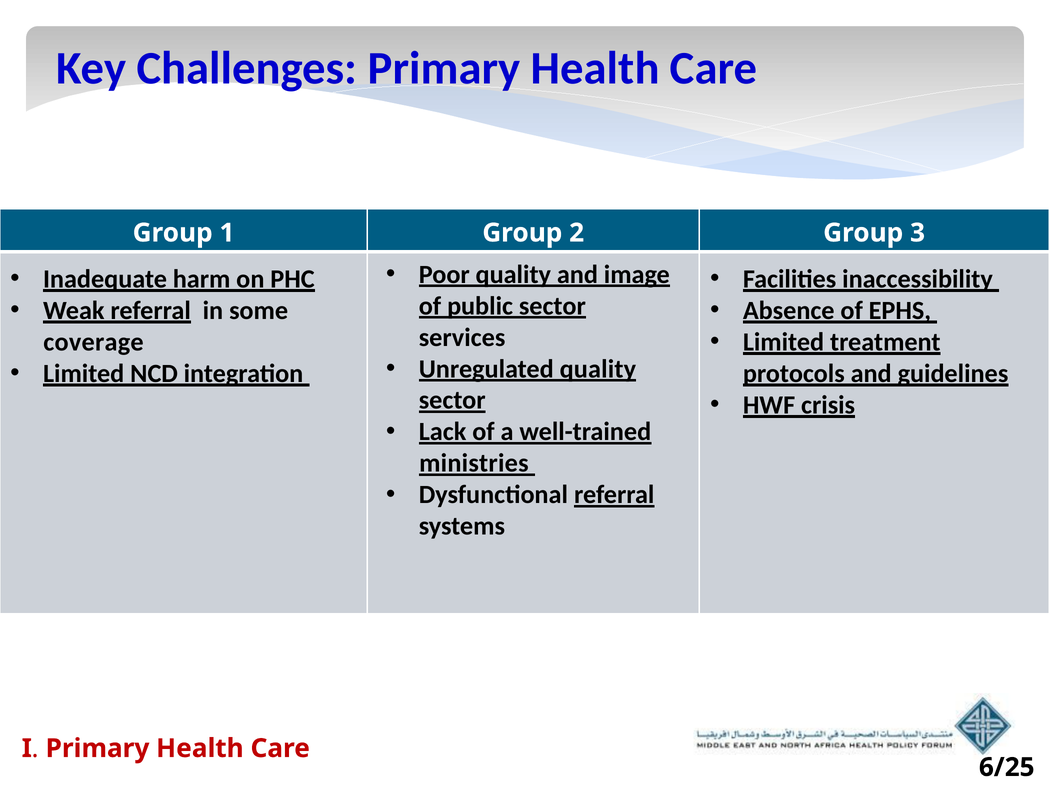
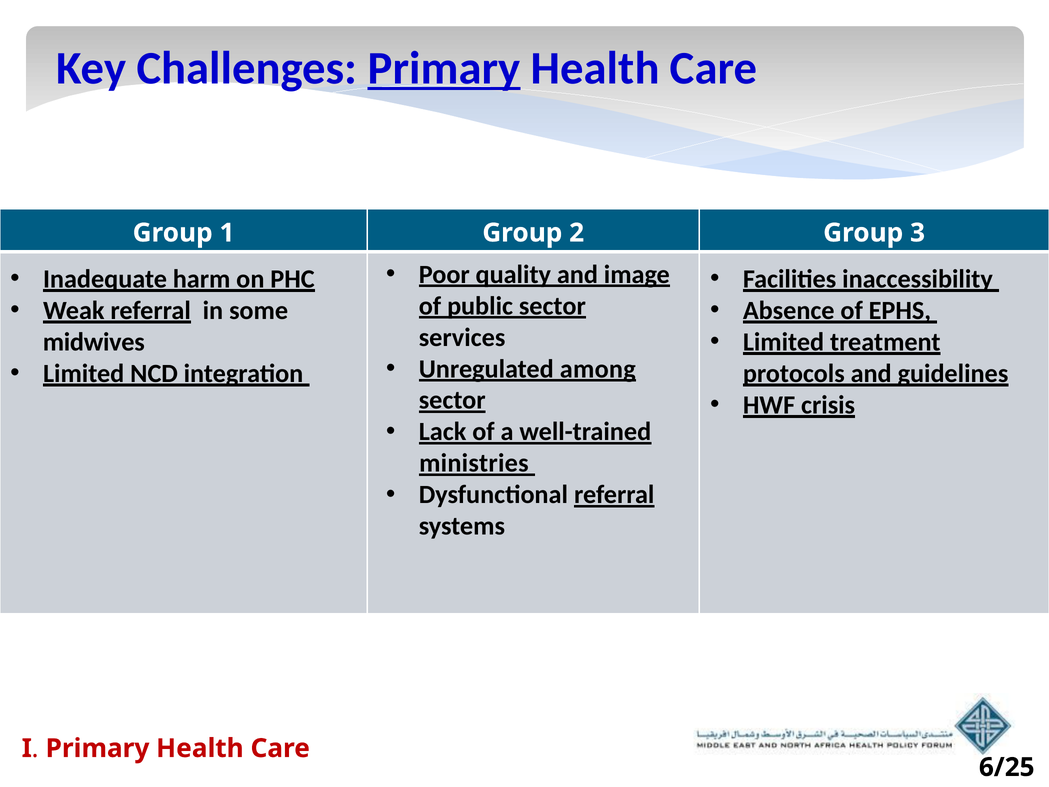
Primary underline: none -> present (444, 68)
coverage: coverage -> midwives (94, 342)
Unregulated quality: quality -> among (598, 369)
